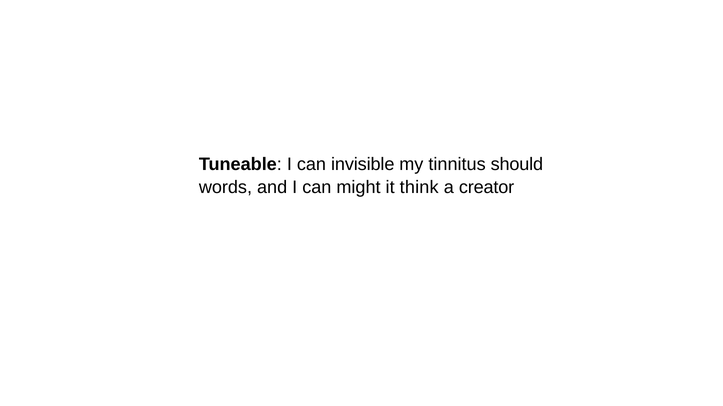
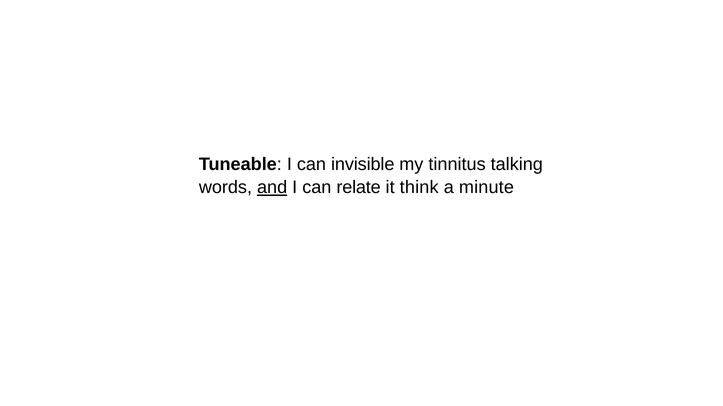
should: should -> talking (517, 165)
and underline: none -> present (272, 188)
might: might -> relate (359, 188)
creator: creator -> minute (486, 188)
